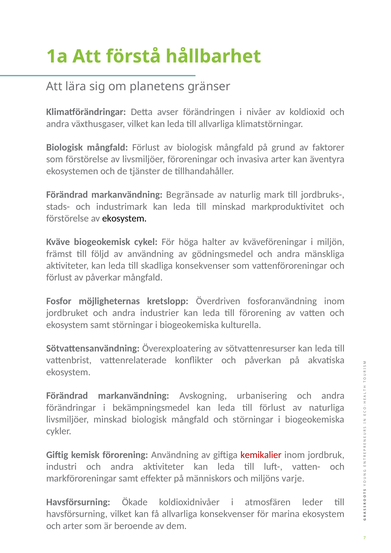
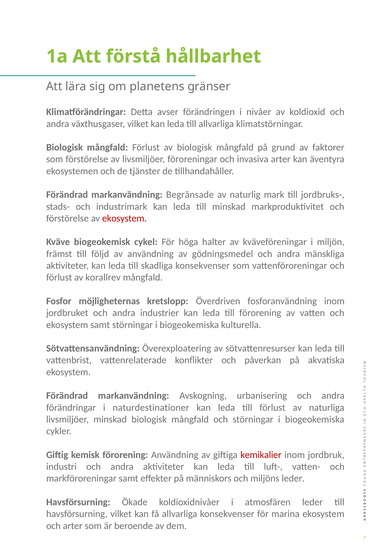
ekosystem colour: black -> red (124, 218)
påverkar: påverkar -> korallrev (103, 277)
bekämpningsmedel: bekämpningsmedel -> naturdestinationer (151, 408)
miljöns varje: varje -> leder (293, 478)
